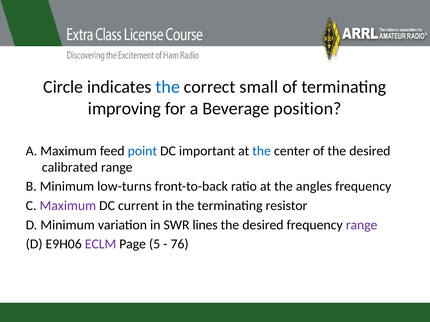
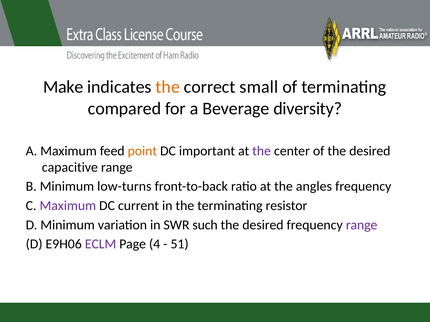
Circle: Circle -> Make (63, 87)
the colour: blue -> orange (168, 87)
improving: improving -> compared (125, 109)
position: position -> diversity (308, 109)
point colour: blue -> orange (142, 151)
the colour: blue -> purple (262, 151)
calibrated: calibrated -> capacitive (70, 168)
lines: lines -> such (205, 225)
5: 5 -> 4 (155, 244)
76: 76 -> 51 (180, 244)
